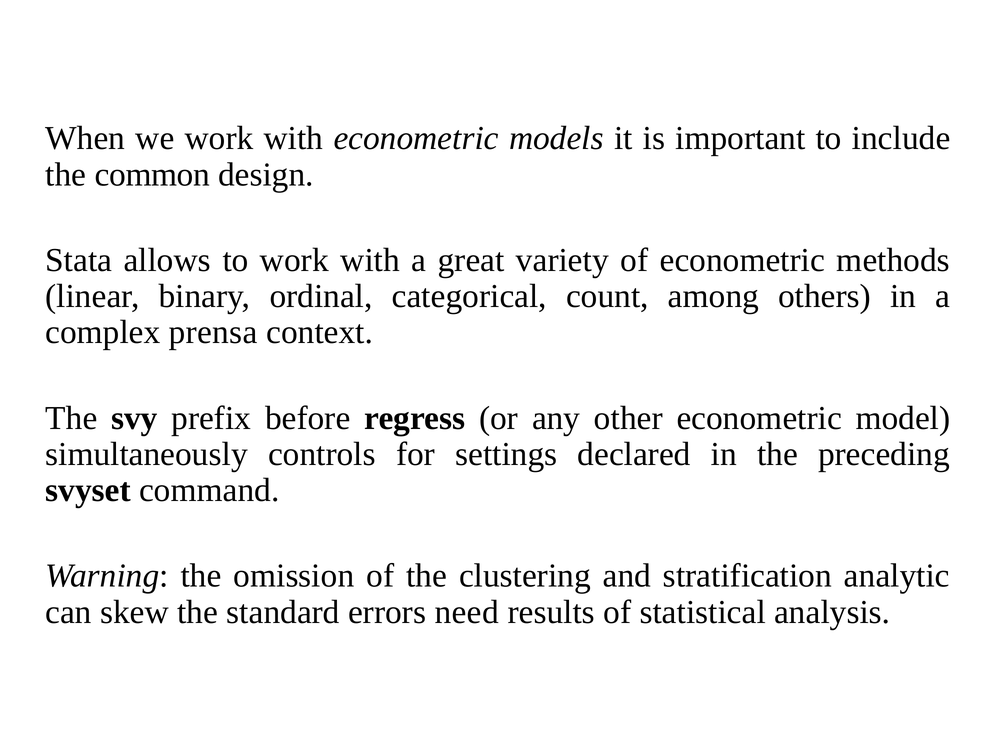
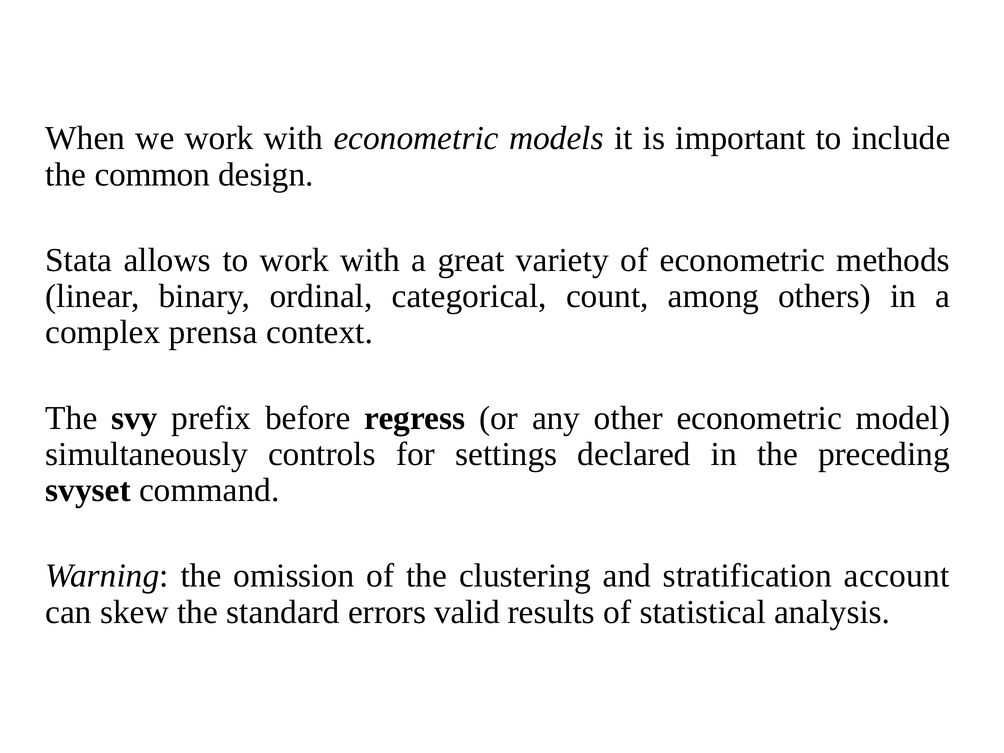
analytic: analytic -> account (897, 576)
need: need -> valid (467, 612)
